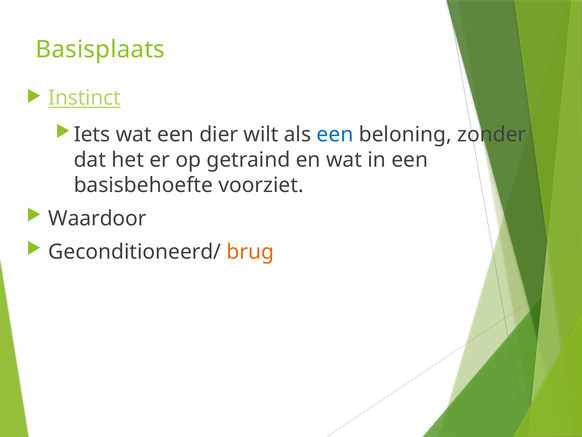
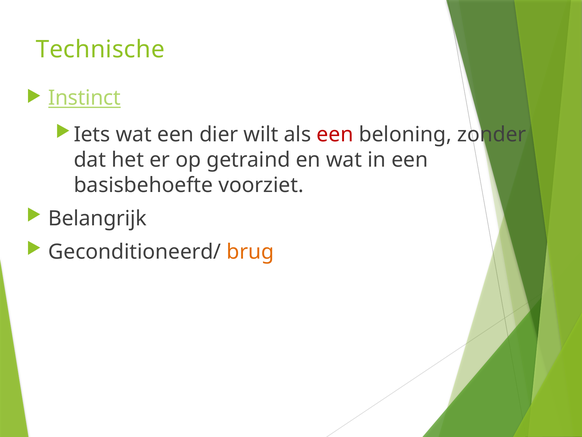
Basisplaats: Basisplaats -> Technische (100, 49)
een colour: blue -> red (335, 135)
Waardoor: Waardoor -> Belangrijk (97, 218)
